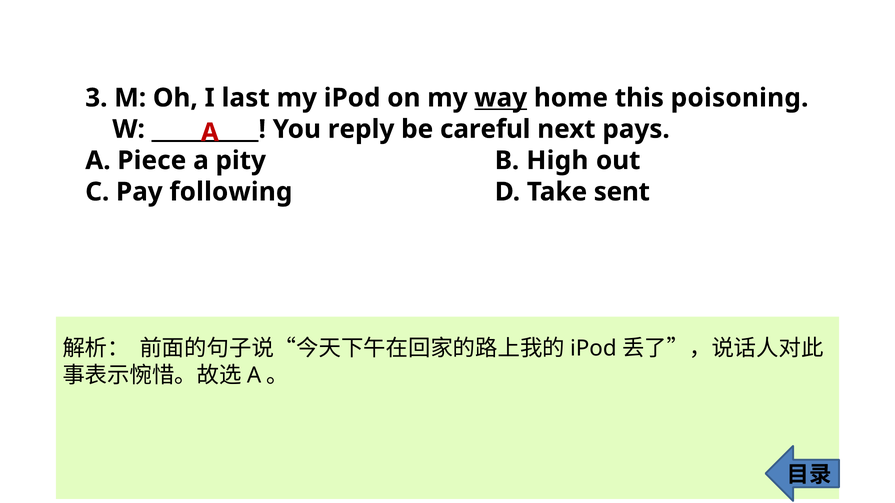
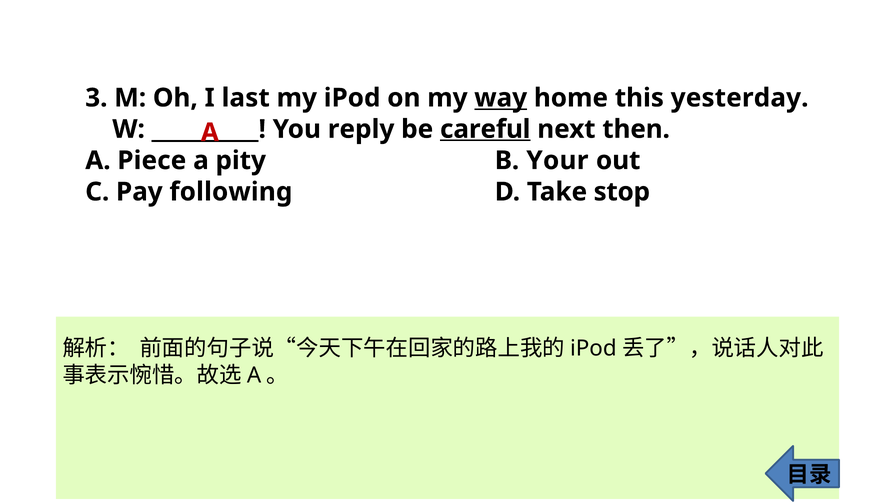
poisoning: poisoning -> yesterday (740, 98)
careful underline: none -> present (485, 129)
pays: pays -> then (636, 129)
High: High -> Your (557, 161)
sent: sent -> stop (622, 192)
